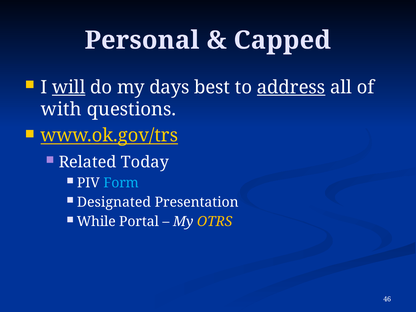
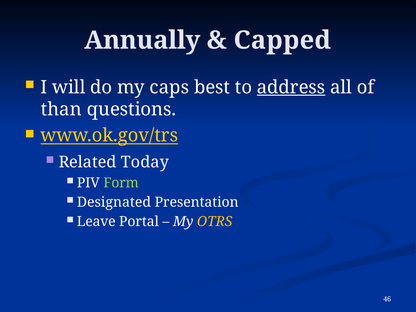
Personal: Personal -> Annually (142, 40)
will underline: present -> none (69, 87)
days: days -> caps (169, 87)
with: with -> than (61, 109)
Form colour: light blue -> light green (121, 183)
While: While -> Leave (96, 222)
